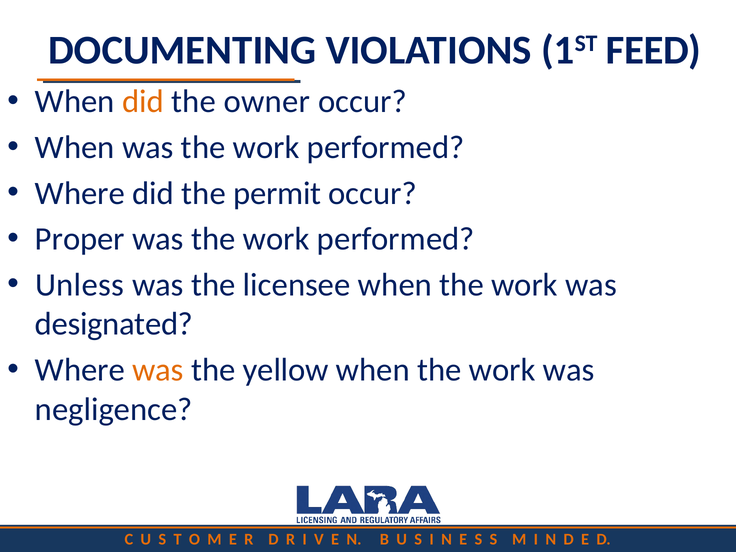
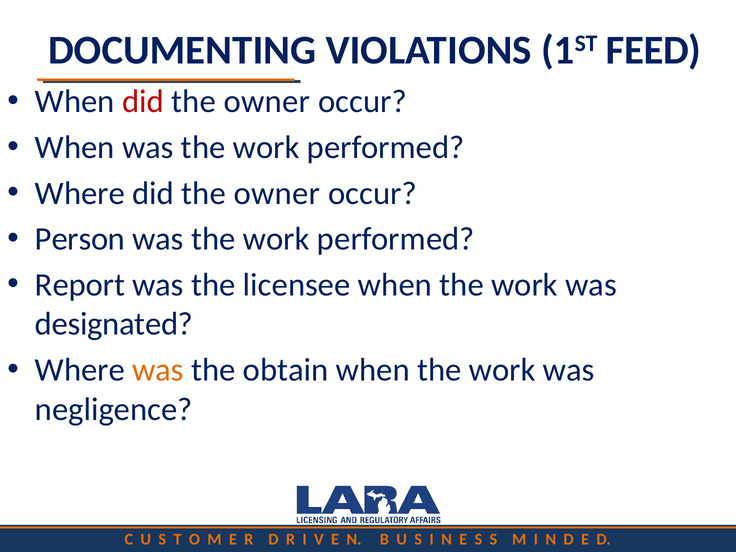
did colour: orange -> red (143, 102)
Where did the permit: permit -> owner (277, 193)
Proper: Proper -> Person (80, 239)
Unless: Unless -> Report (80, 285)
yellow: yellow -> obtain (286, 370)
